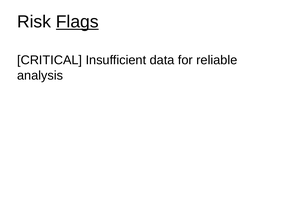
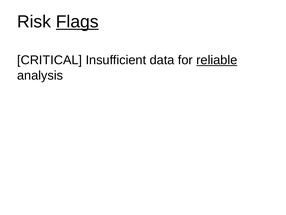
reliable underline: none -> present (217, 60)
